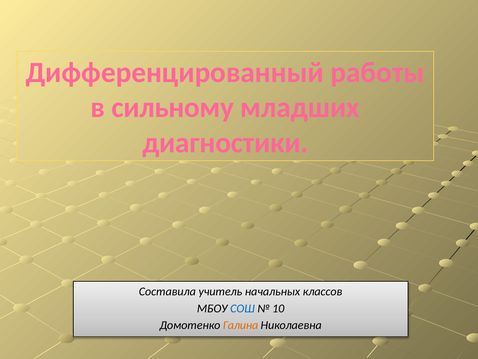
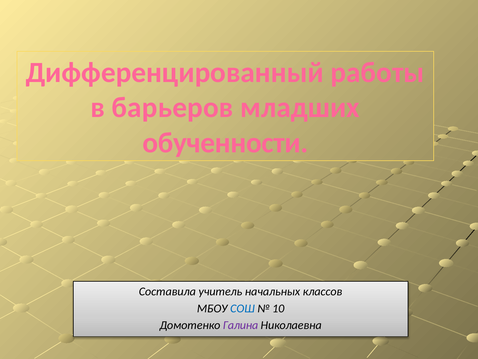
сильному: сильному -> барьеров (172, 107)
диагностики: диагностики -> обученности (225, 143)
Галина colour: orange -> purple (241, 325)
